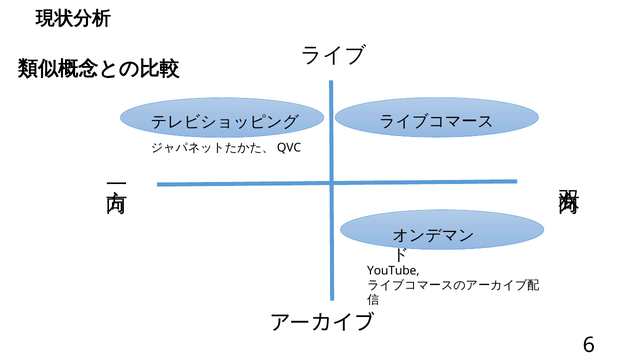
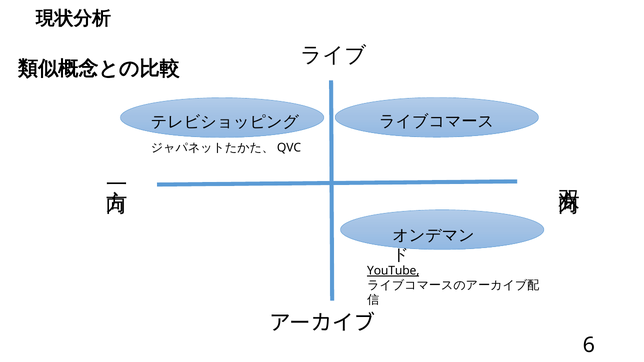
YouTube underline: none -> present (393, 271)
